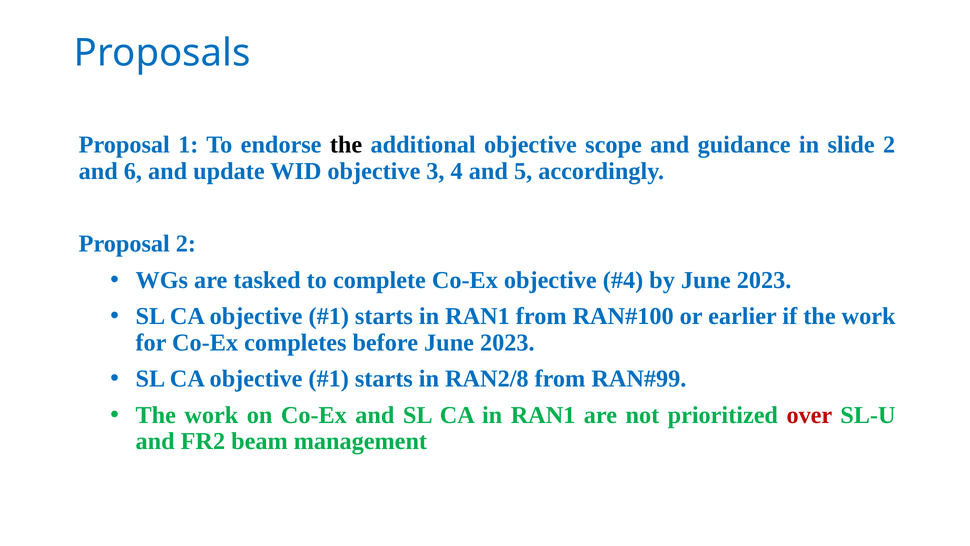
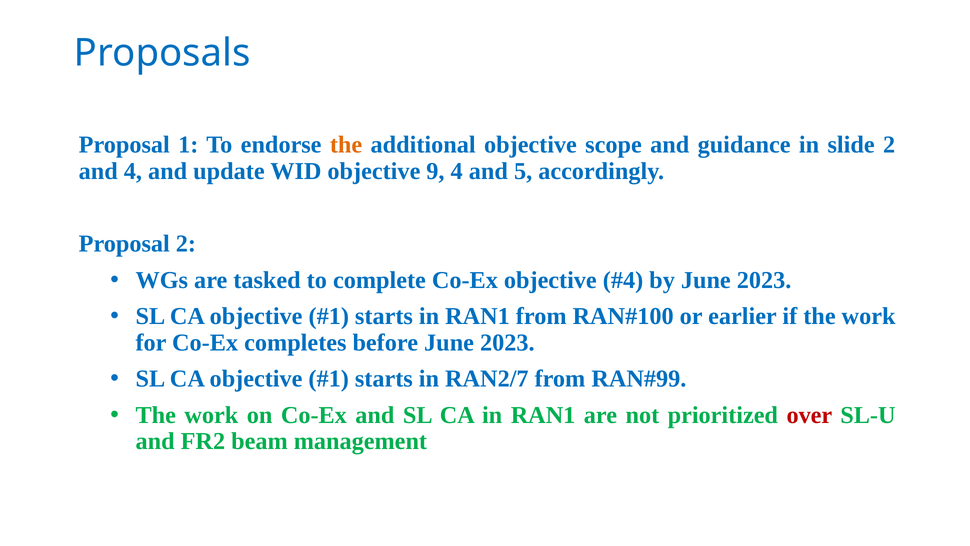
the colour: black -> orange (346, 145)
and 6: 6 -> 4 (133, 171)
3: 3 -> 9 (435, 171)
RAN2/8: RAN2/8 -> RAN2/7 (487, 379)
